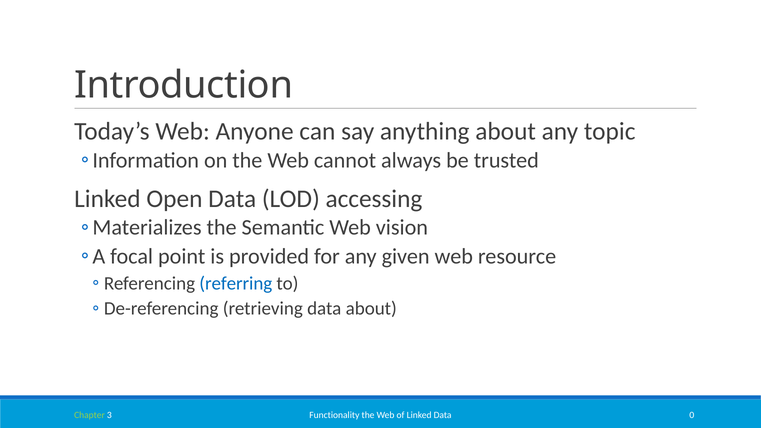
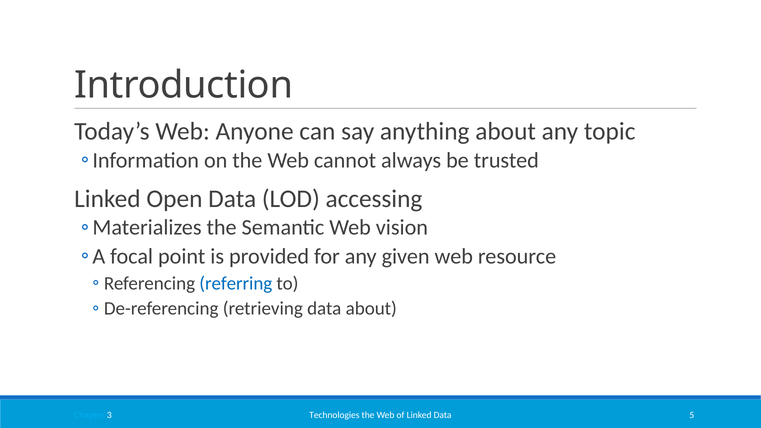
Functionality: Functionality -> Technologies (334, 415)
0: 0 -> 5 (692, 415)
Chapter colour: light green -> light blue (90, 415)
